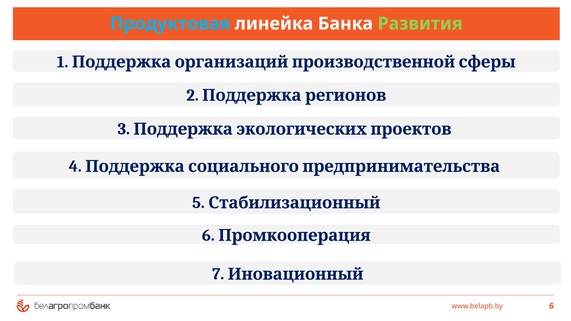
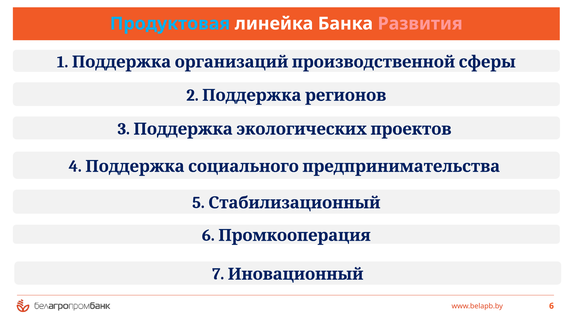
Развития colour: light green -> pink (420, 24)
